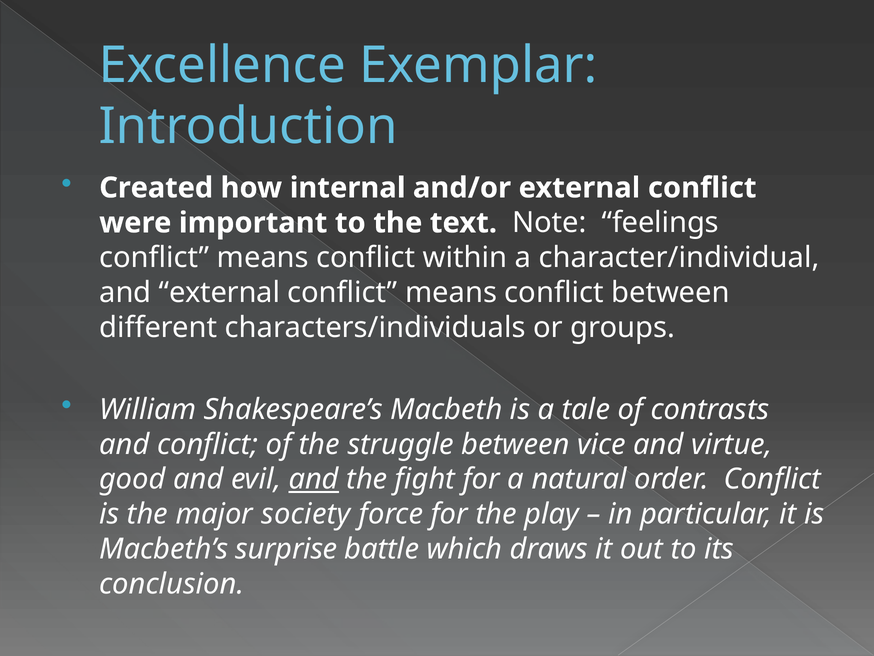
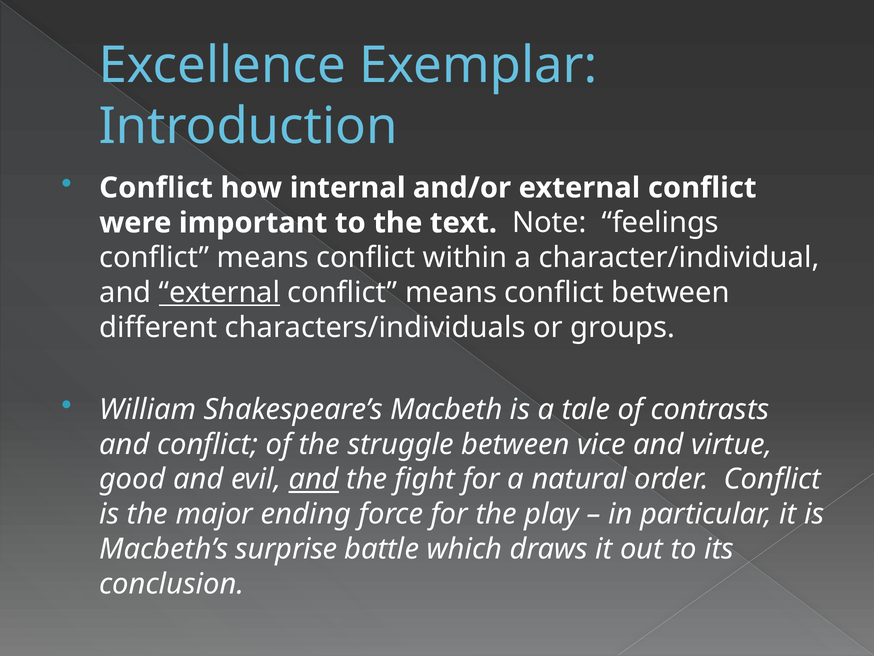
Created: Created -> Conflict (156, 188)
external underline: none -> present (220, 293)
society: society -> ending (306, 514)
